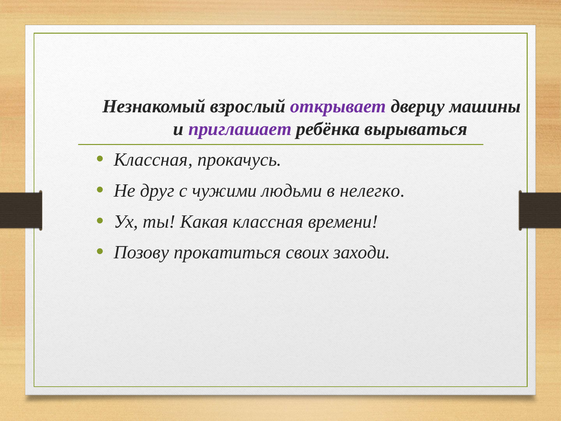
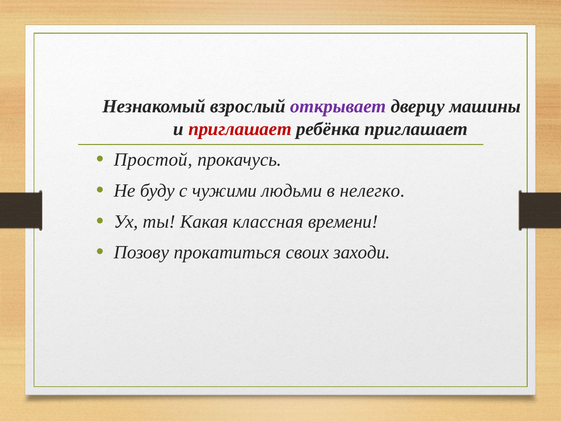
приглашает colour: purple -> red (240, 129)
ребёнка вырываться: вырываться -> приглашает (416, 129)
Классная: Классная -> Простой (153, 160)
друг: друг -> буду (157, 191)
